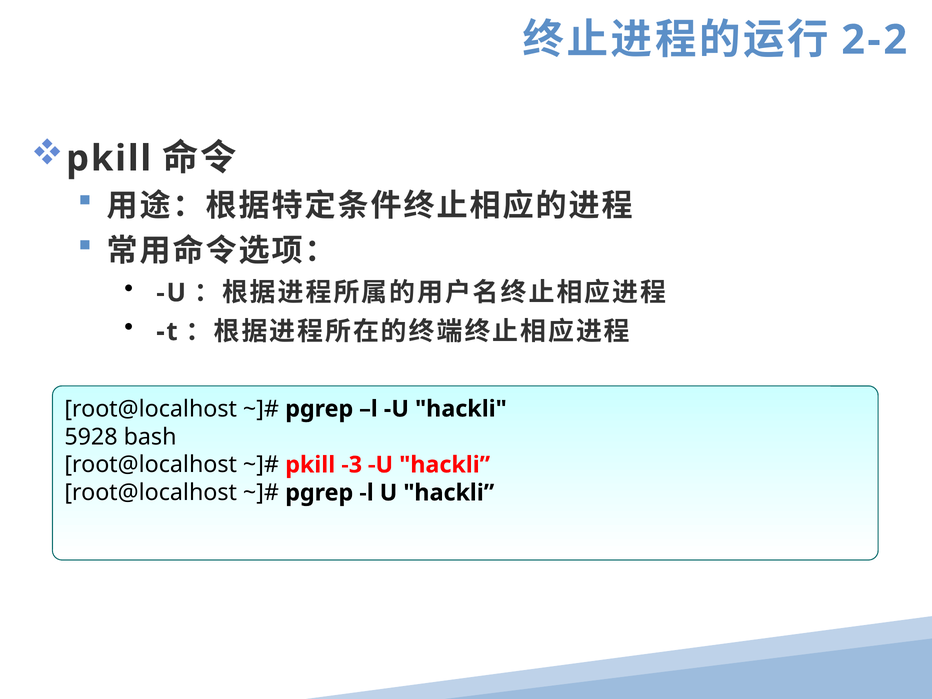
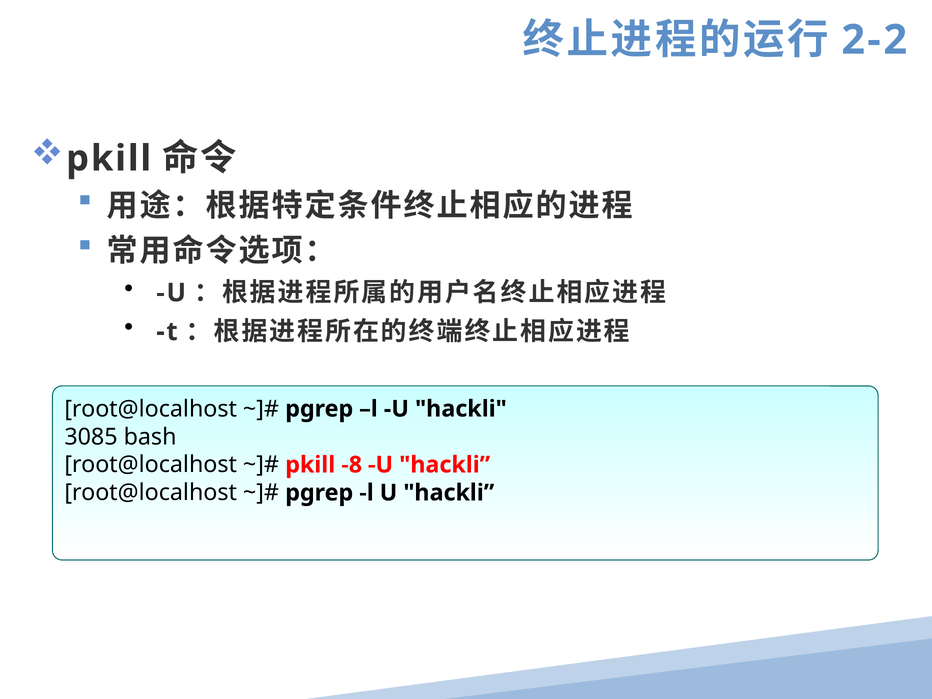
5928: 5928 -> 3085 (91, 437)
-3: -3 -> -8 (352, 465)
